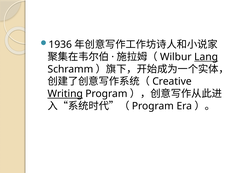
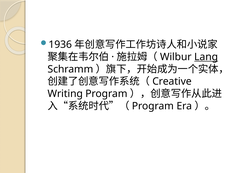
Writing underline: present -> none (65, 93)
